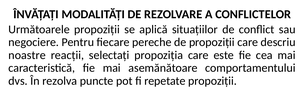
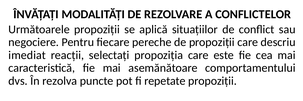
noastre: noastre -> imediat (27, 55)
